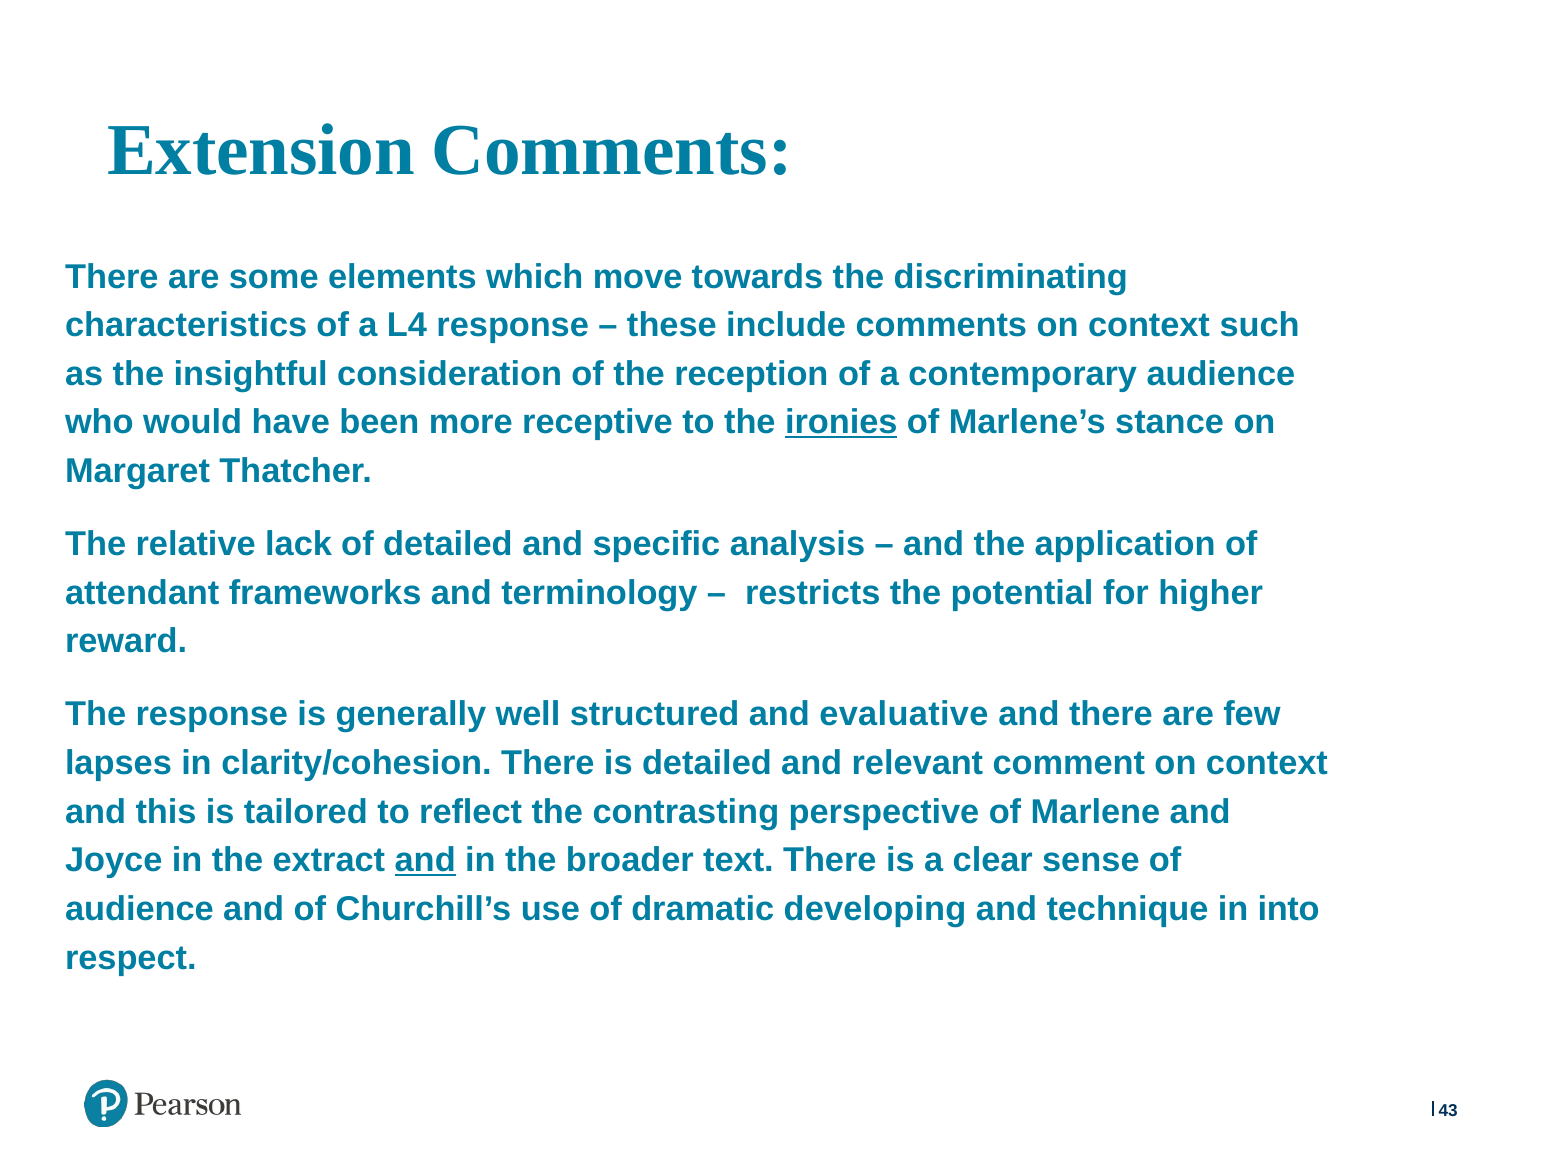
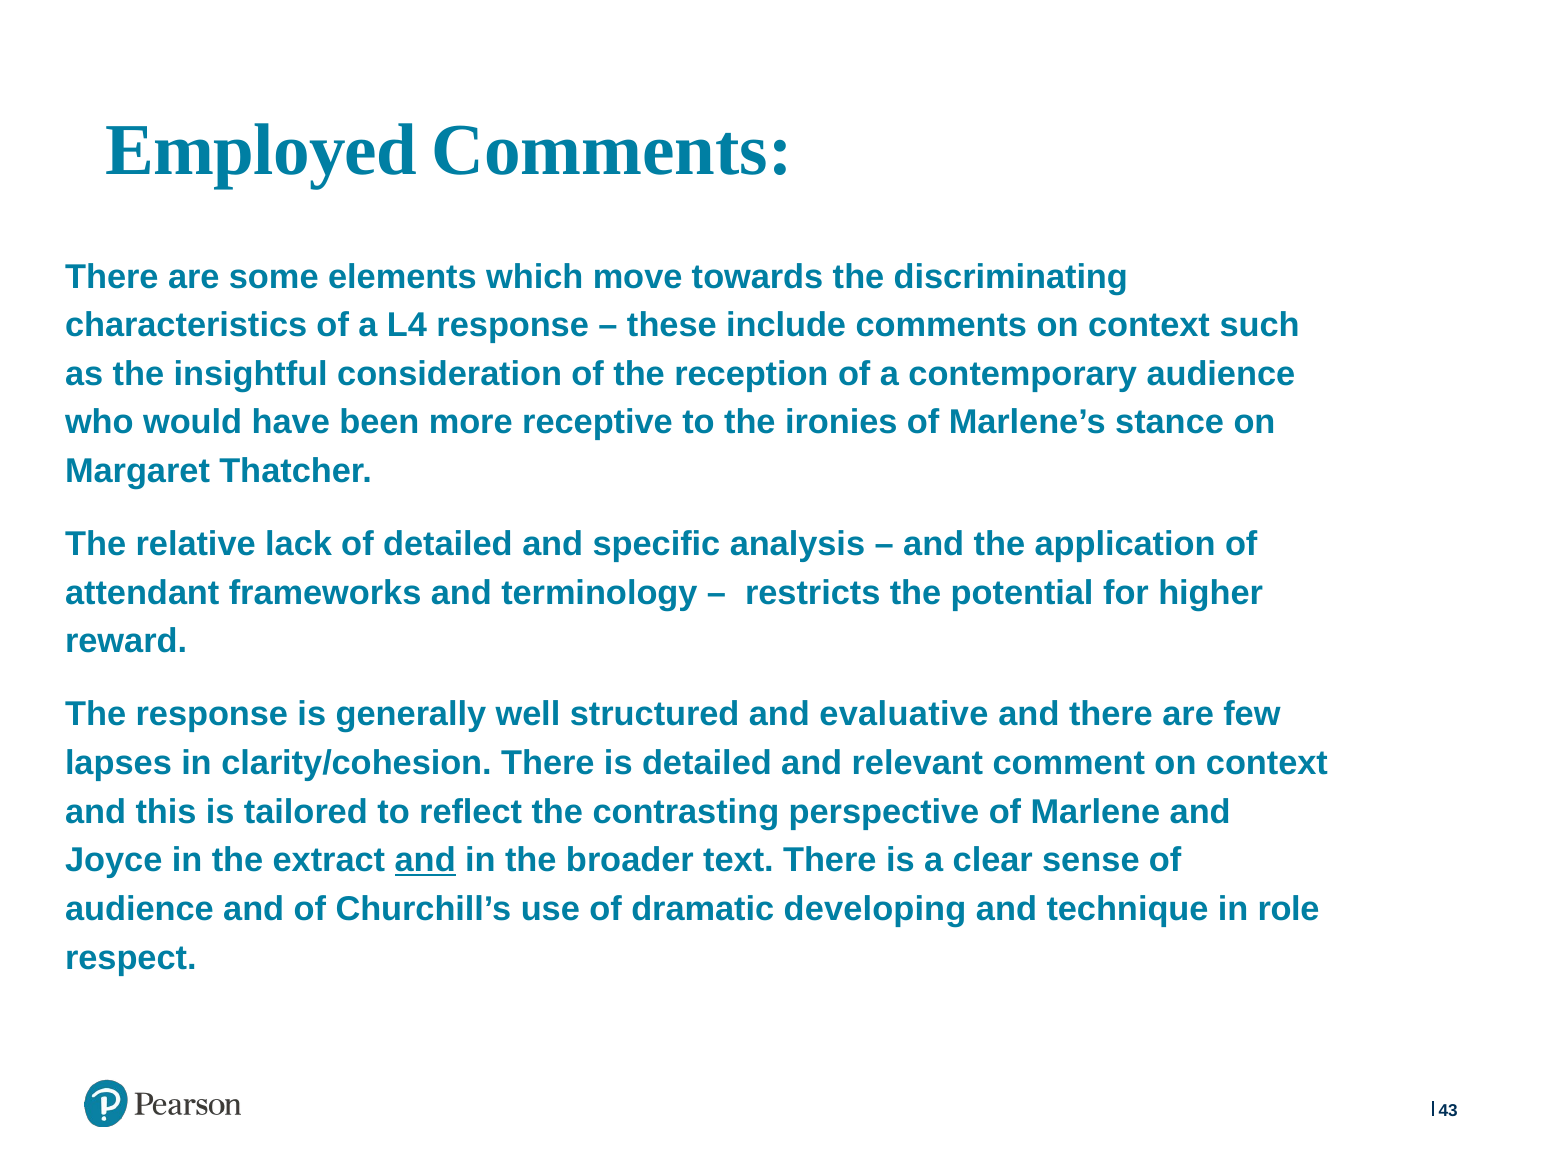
Extension: Extension -> Employed (261, 150)
ironies underline: present -> none (841, 423)
into: into -> role (1289, 909)
